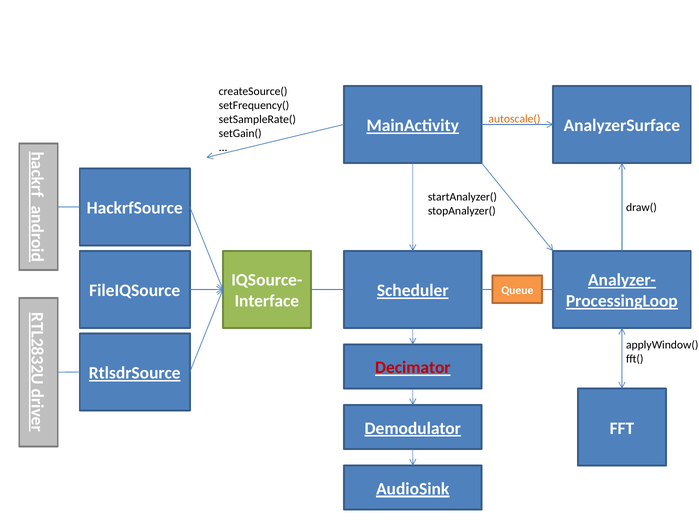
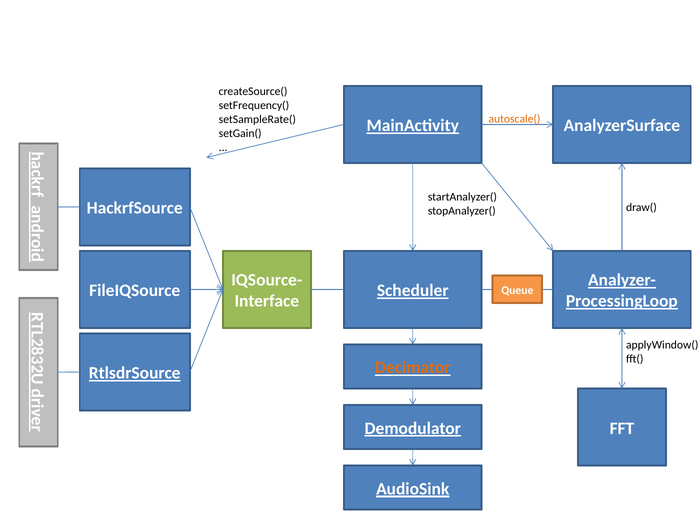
Decimator colour: red -> orange (413, 368)
